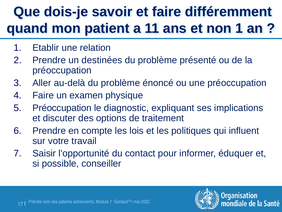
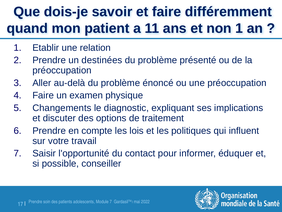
Préoccupation: Préoccupation -> Changements (62, 108)
